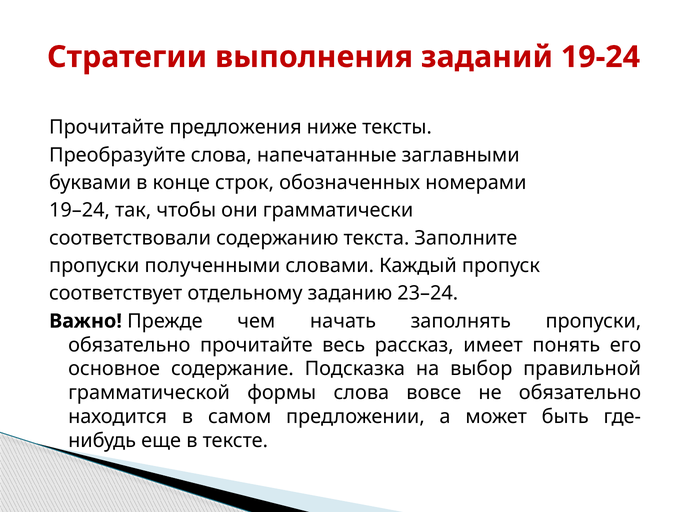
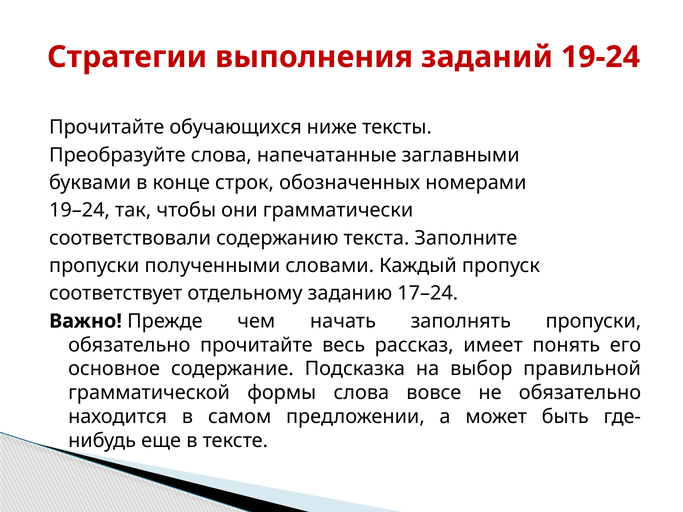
предложения: предложения -> обучающихся (236, 127)
23–24: 23–24 -> 17–24 (428, 294)
